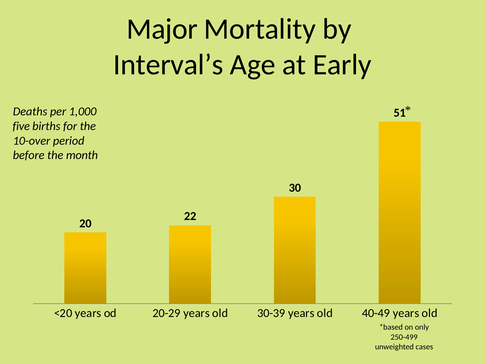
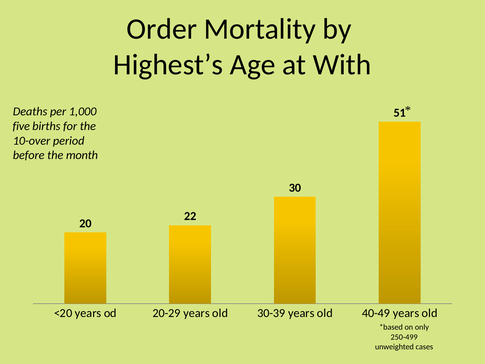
Major: Major -> Order (162, 29)
Interval’s: Interval’s -> Highest’s (168, 65)
Early: Early -> With (342, 65)
